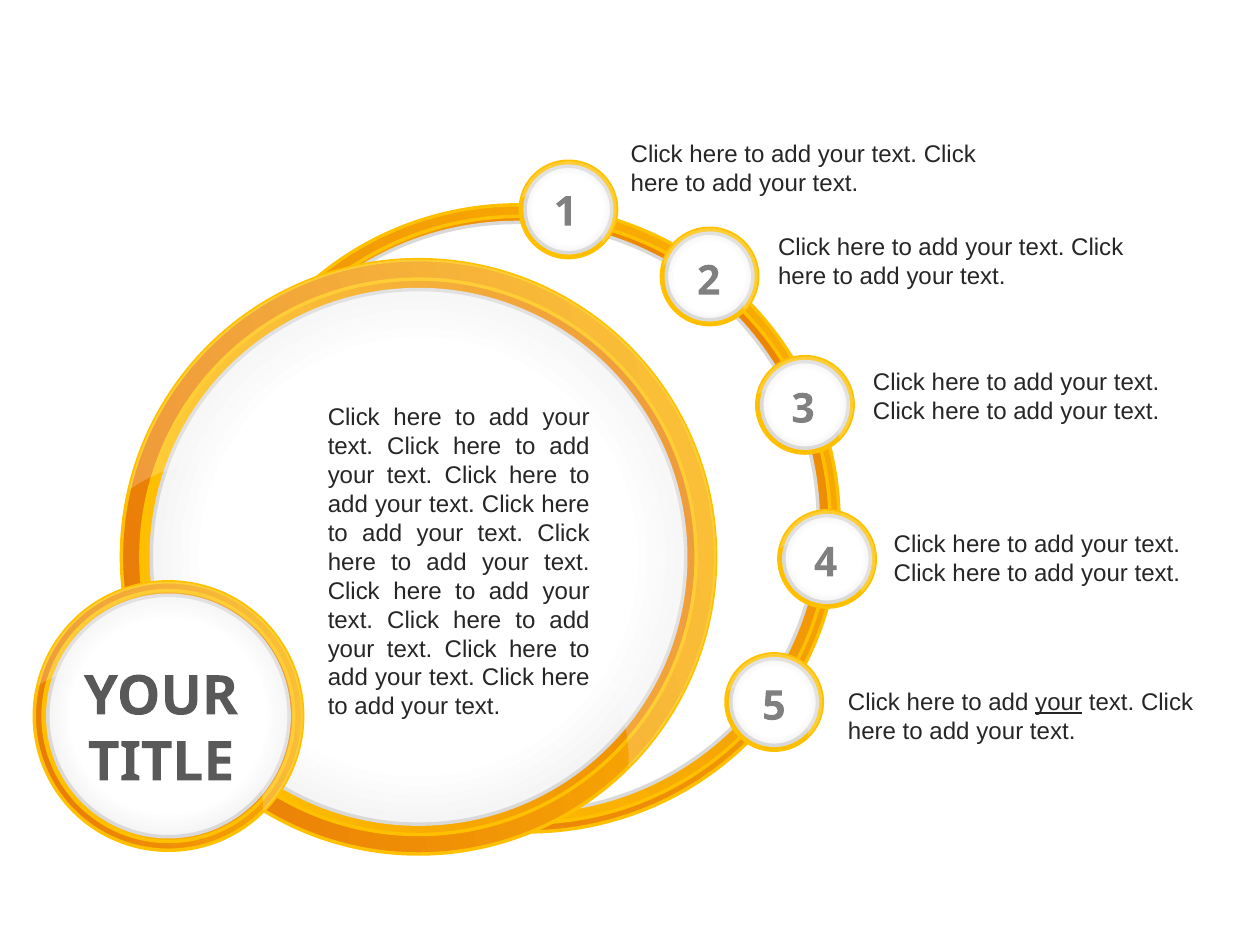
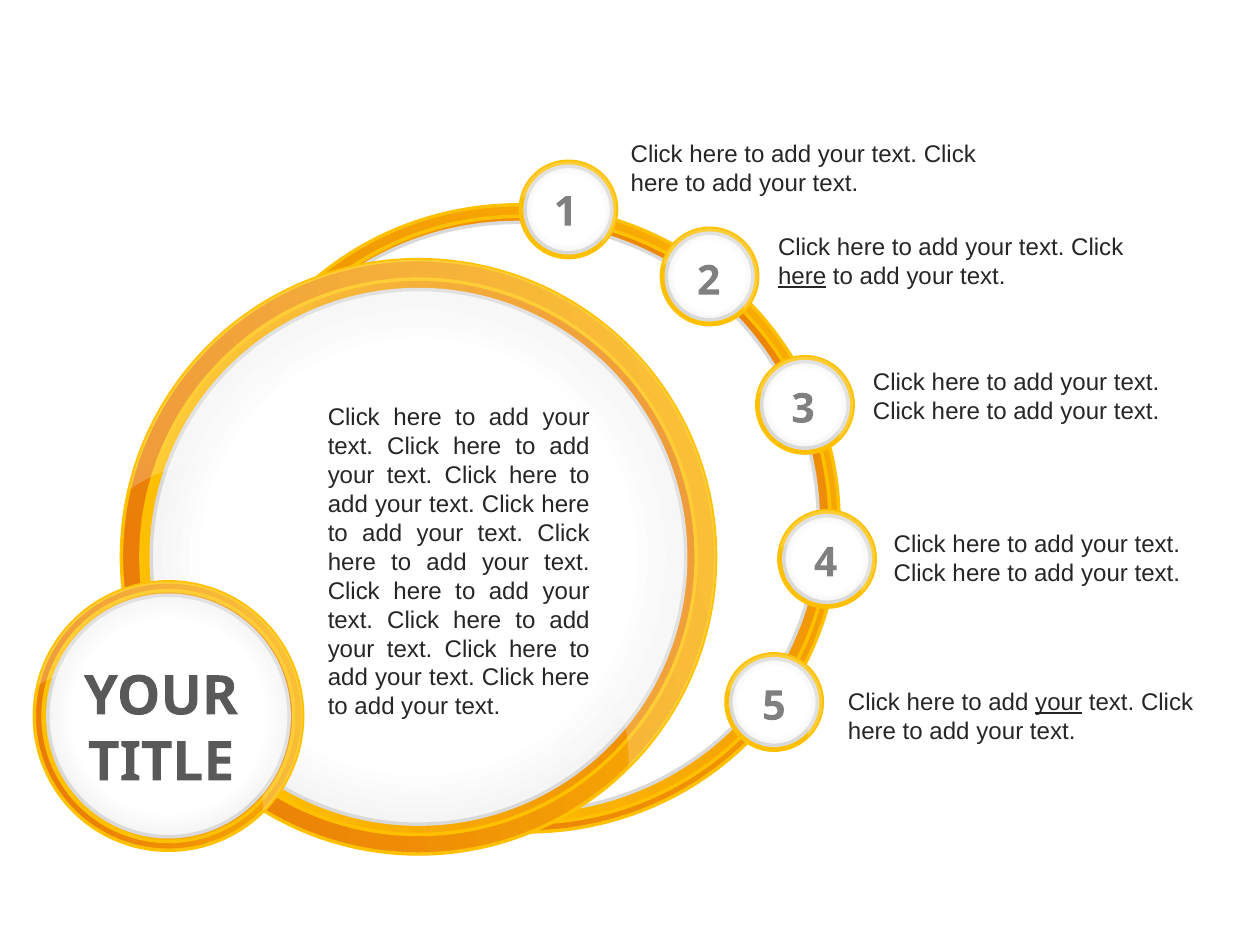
here underline: none -> present (802, 277)
